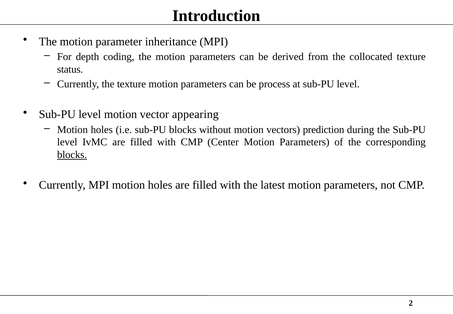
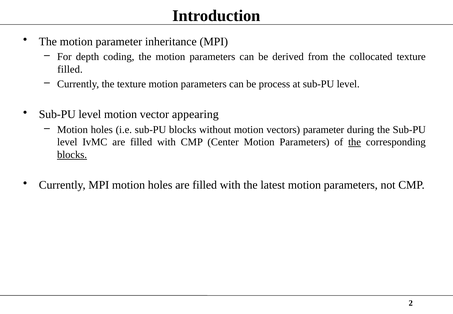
status: status -> filled (70, 69)
vectors prediction: prediction -> parameter (324, 129)
the underline: none -> present (355, 142)
